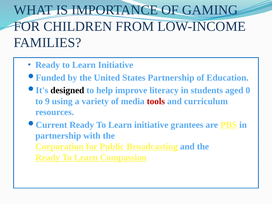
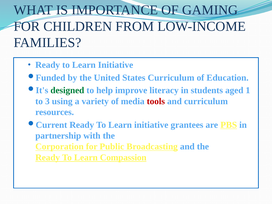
States Partnership: Partnership -> Curriculum (171, 78)
designed colour: black -> green (67, 90)
0: 0 -> 1 (248, 90)
9: 9 -> 3 (47, 101)
